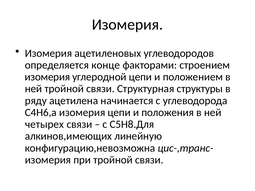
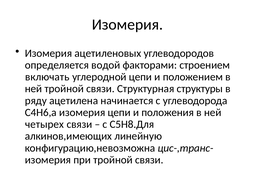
конце: конце -> водой (106, 65)
изомерия: изомерия -> включать (47, 77)
